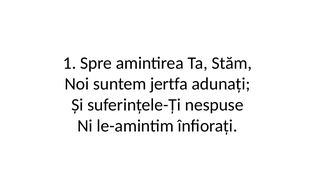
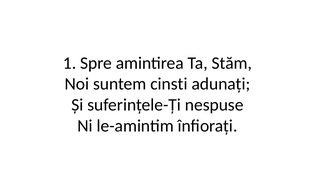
jertfa: jertfa -> cinsti (169, 84)
